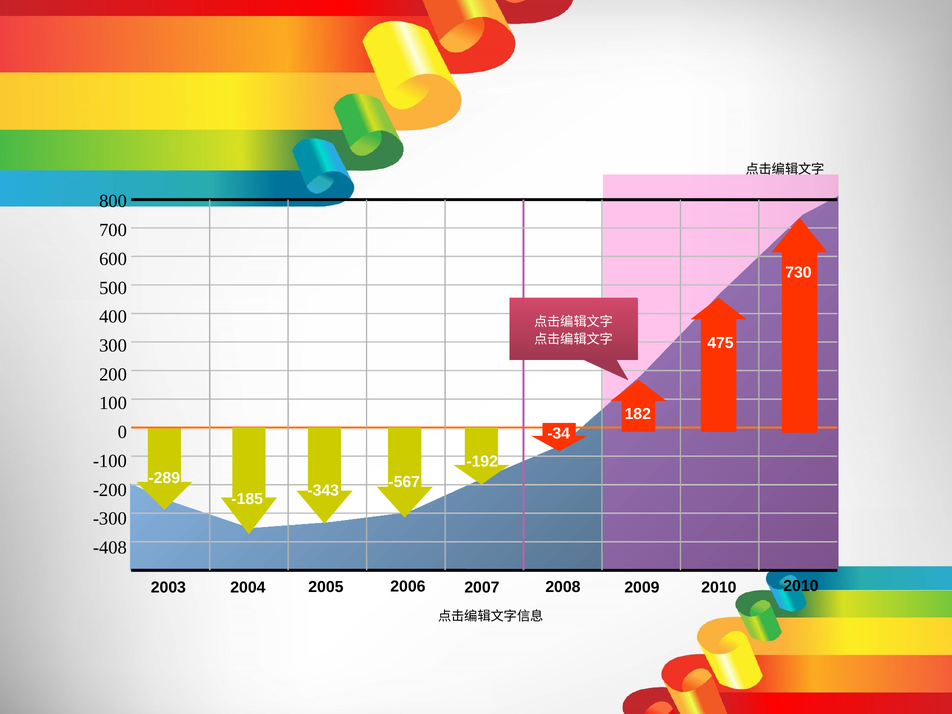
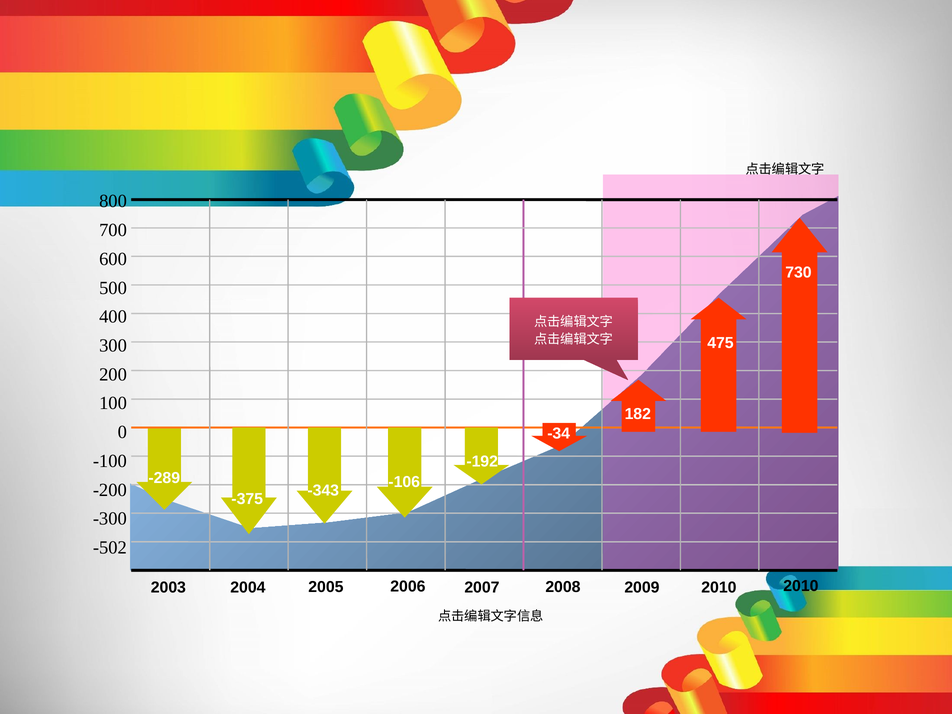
-567: -567 -> -106 (404, 482)
-185: -185 -> -375 (247, 499)
-408: -408 -> -502 (110, 548)
